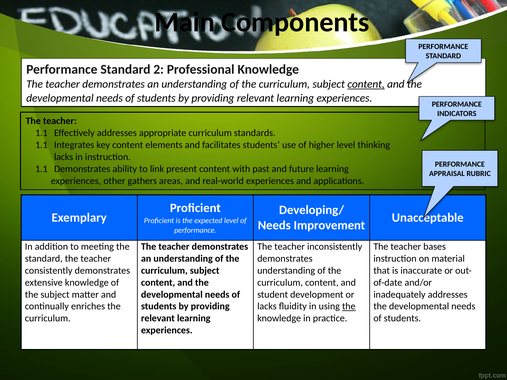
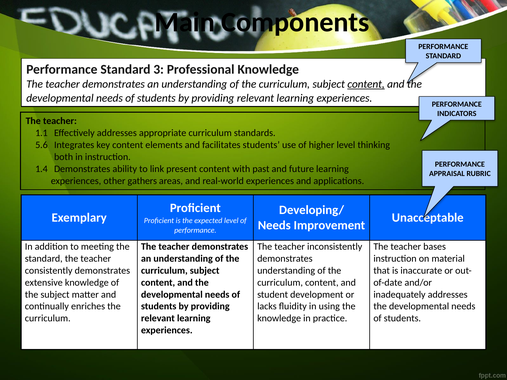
2: 2 -> 3 (159, 69)
1.1: 1.1 -> 5.6 (41, 145)
lacks: lacks -> both (64, 157)
1.1: 1.1 -> 1.4 (41, 169)
the underline: present -> none (349, 307)
